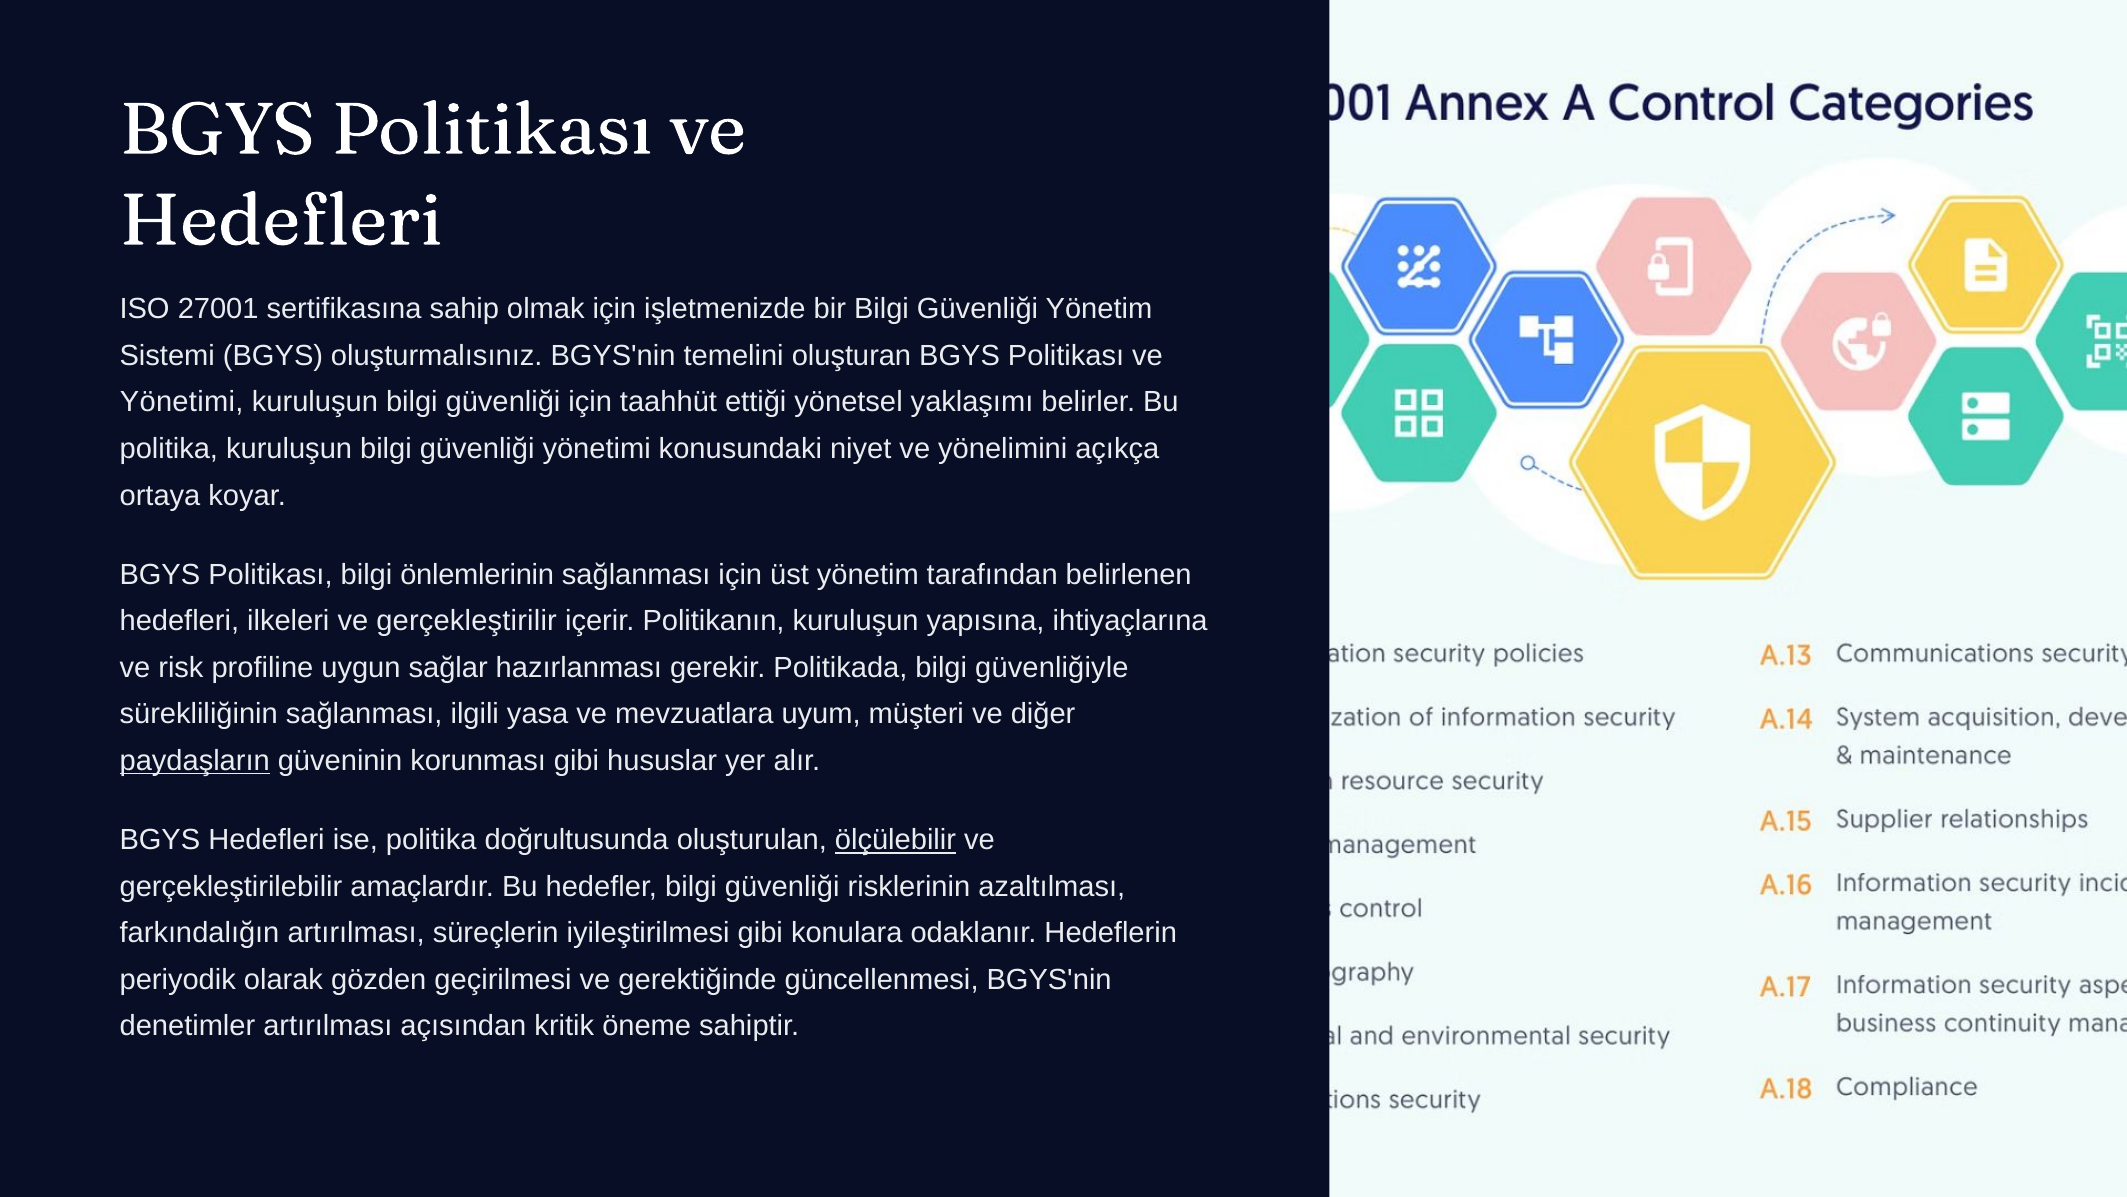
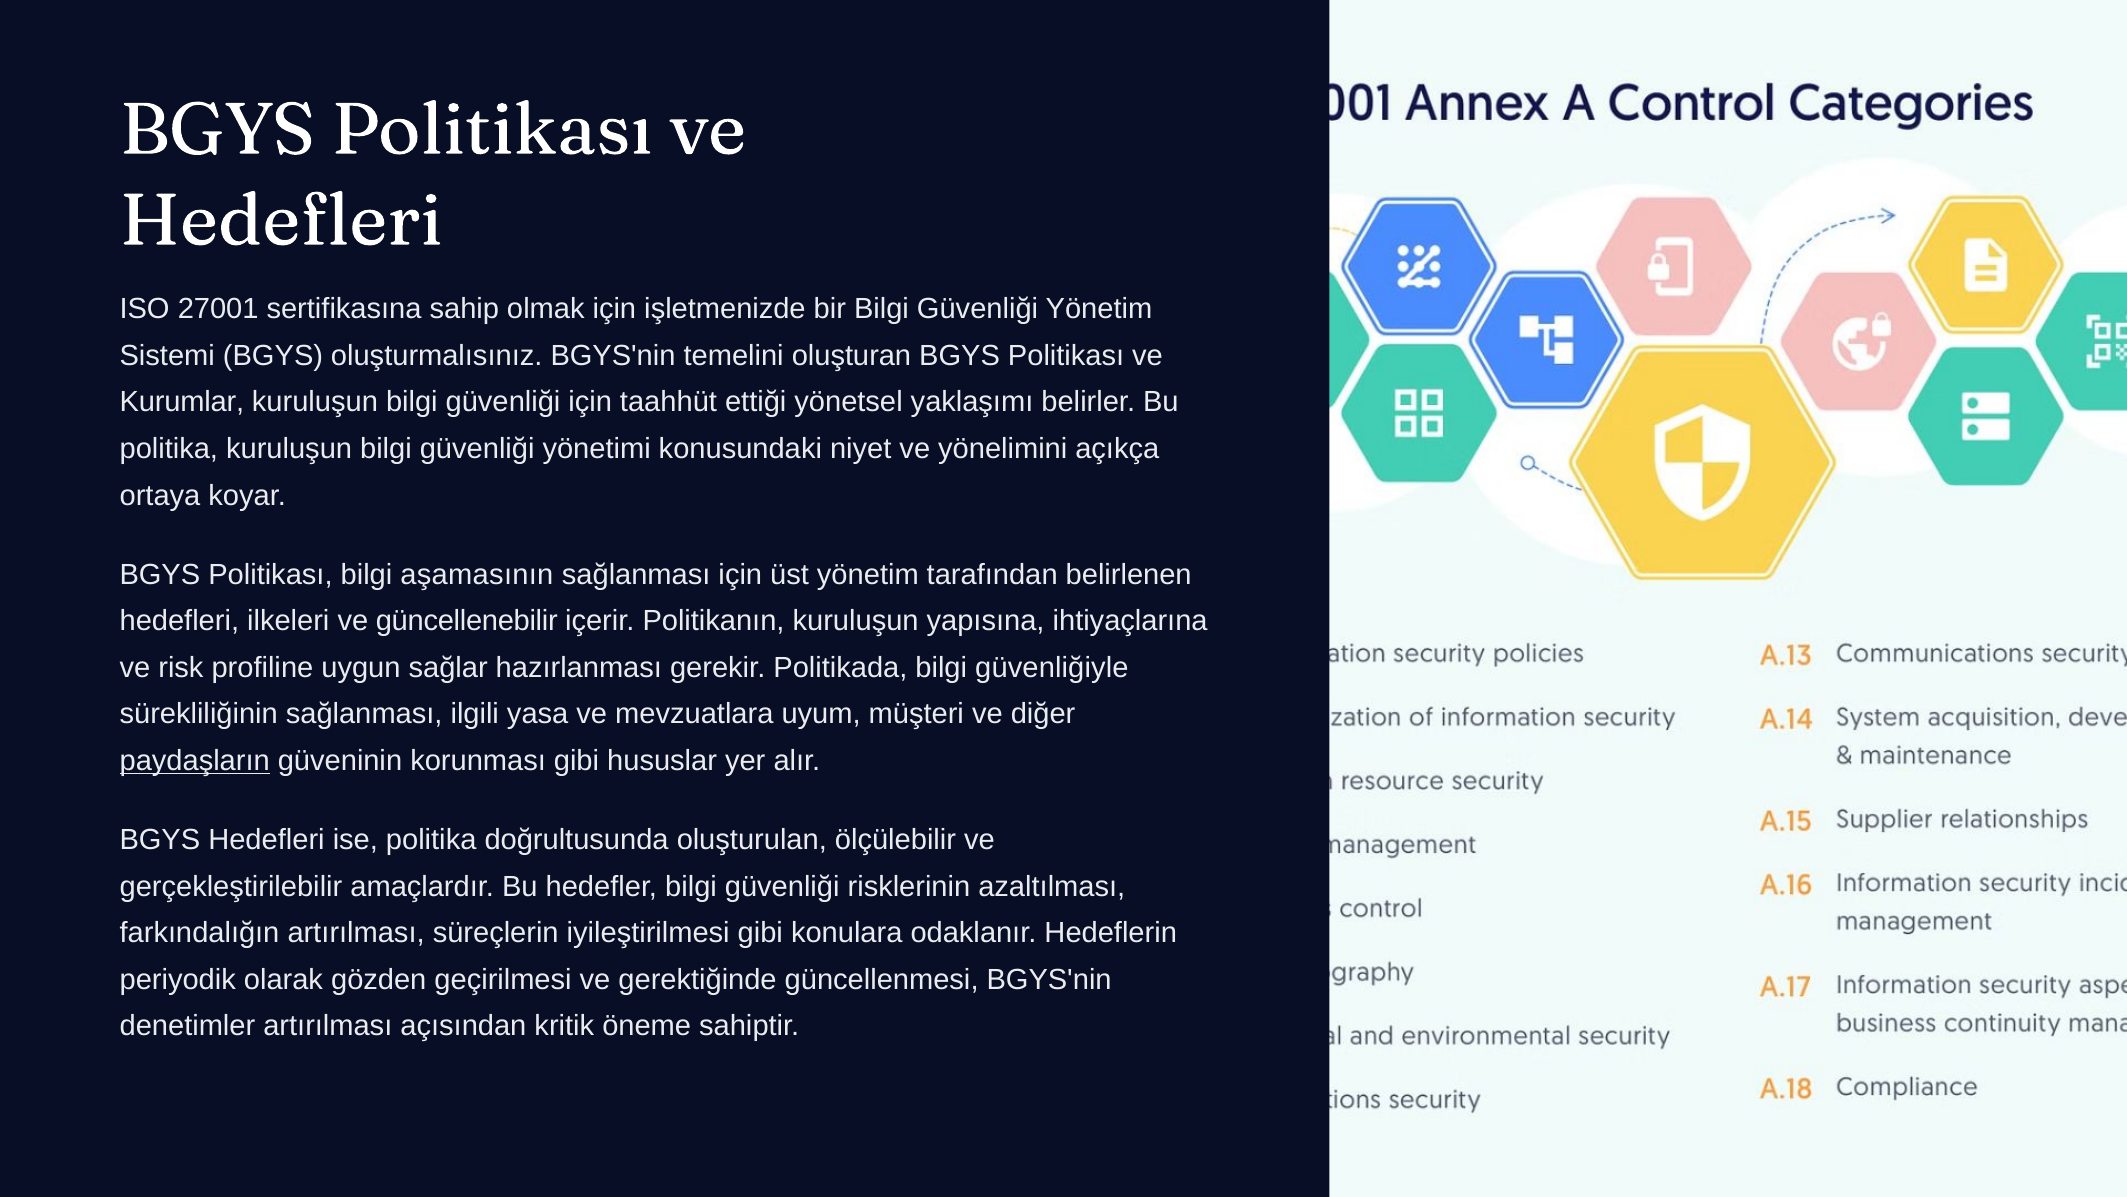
Yönetimi: Yönetimi -> Kurumlar (182, 402)
önlemlerinin: önlemlerinin -> aşamasının (477, 574)
gerçekleştirilir: gerçekleştirilir -> güncellenebilir (467, 621)
ölçülebilir underline: present -> none (895, 840)
